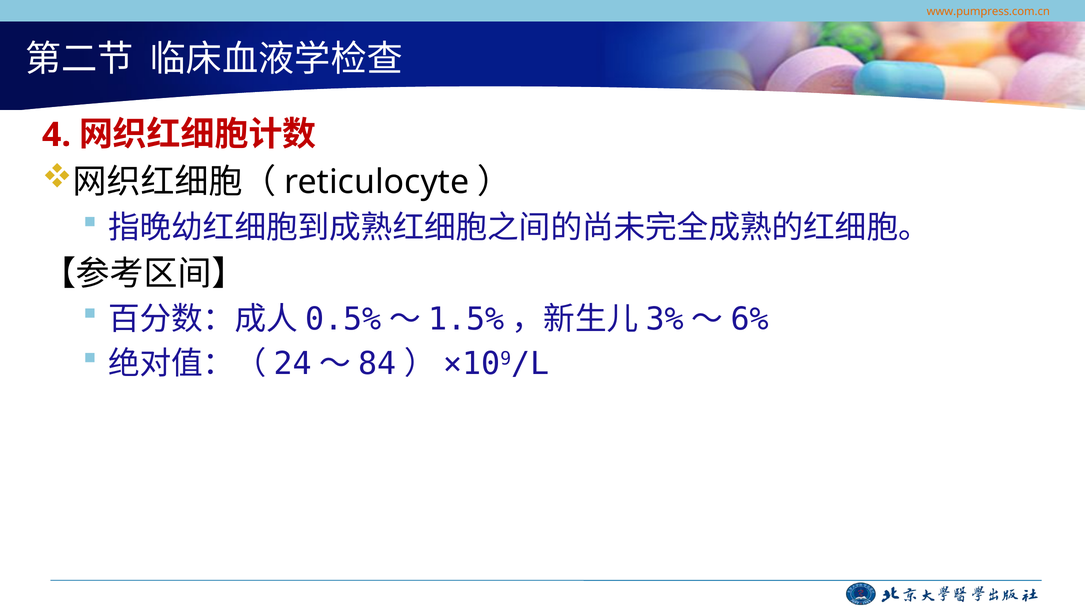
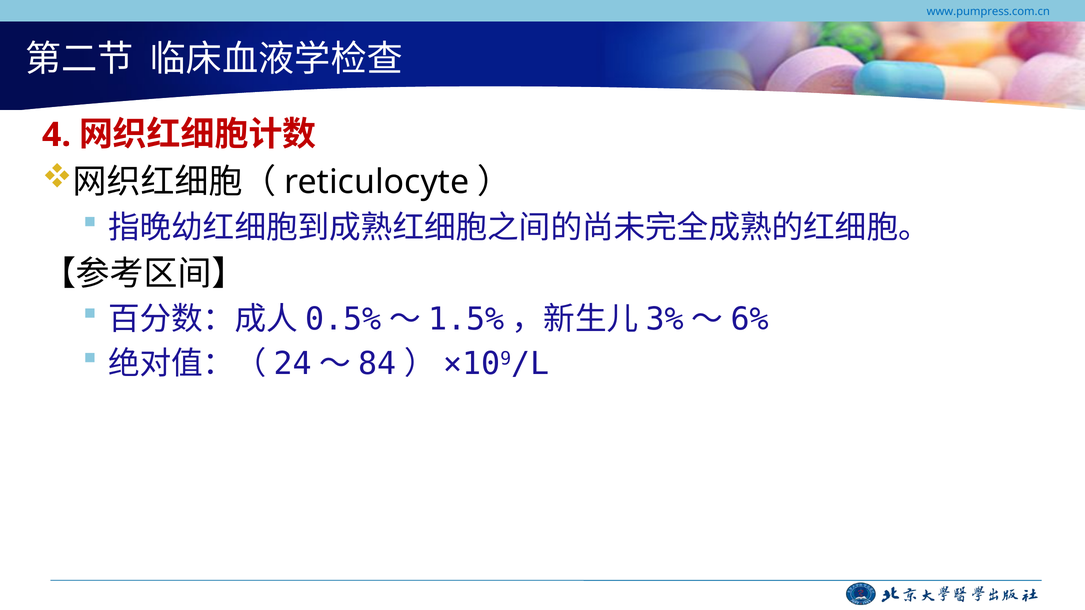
www.pumpress.com.cn colour: orange -> blue (988, 12)
